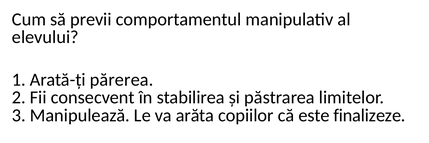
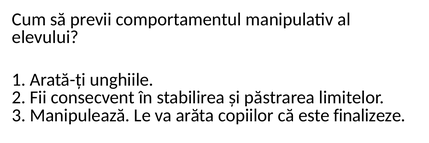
părerea: părerea -> unghiile (122, 80)
